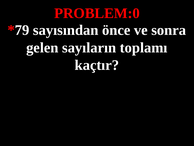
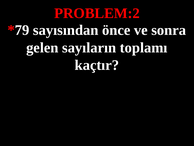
PROBLEM:0: PROBLEM:0 -> PROBLEM:2 (97, 13)
